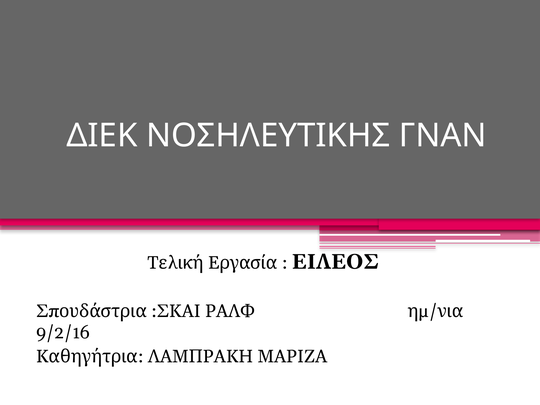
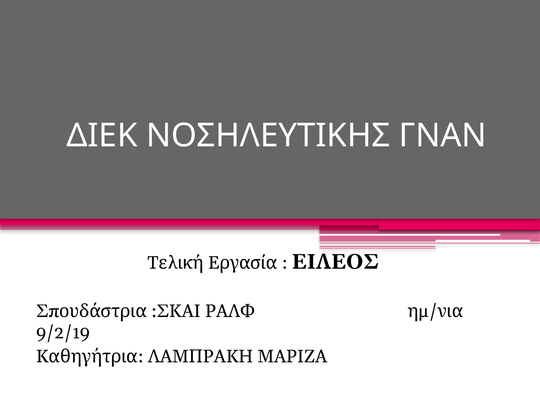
9/2/16: 9/2/16 -> 9/2/19 (63, 333)
